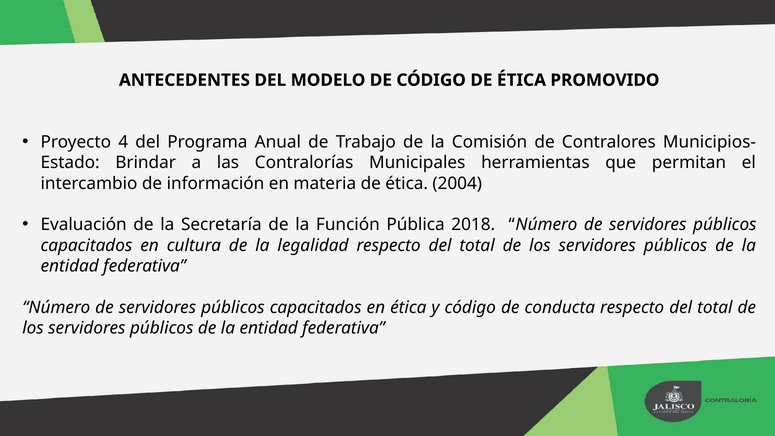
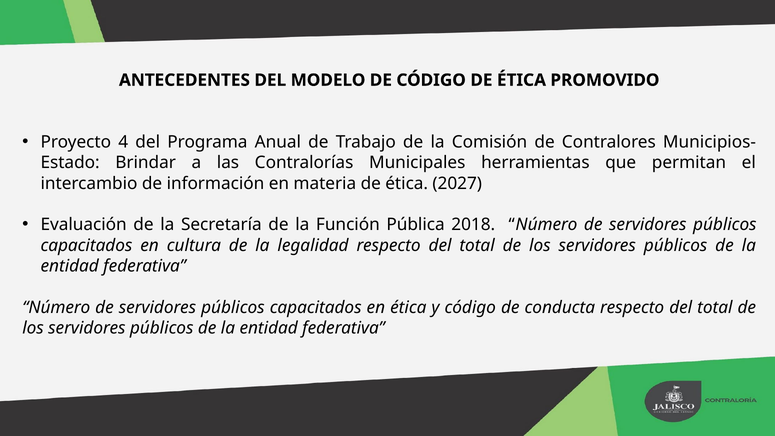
2004: 2004 -> 2027 (457, 183)
